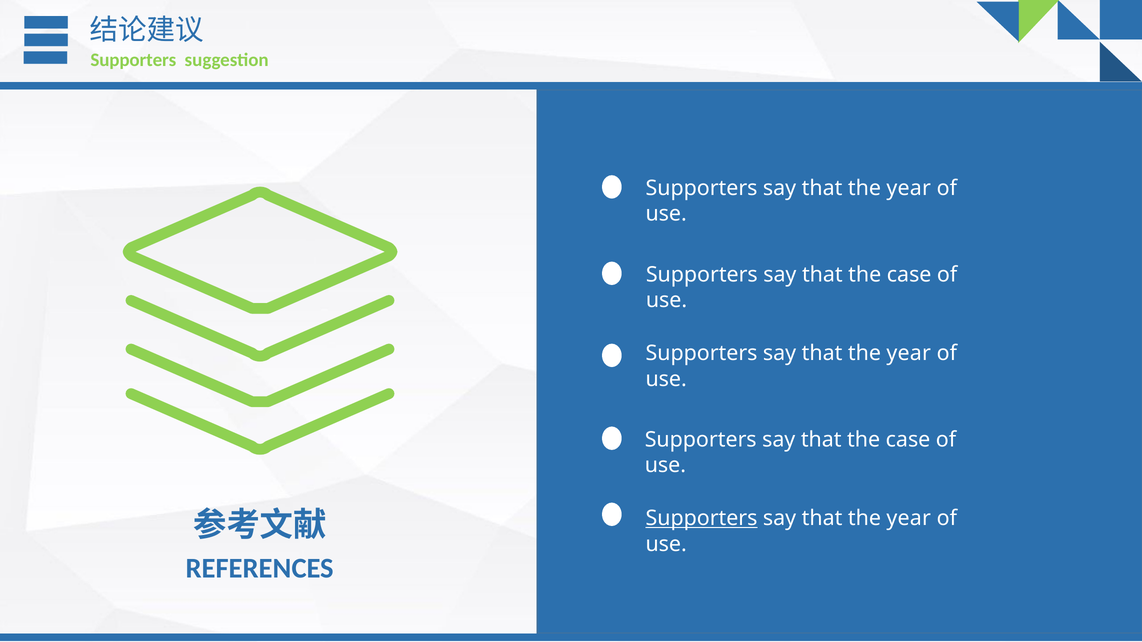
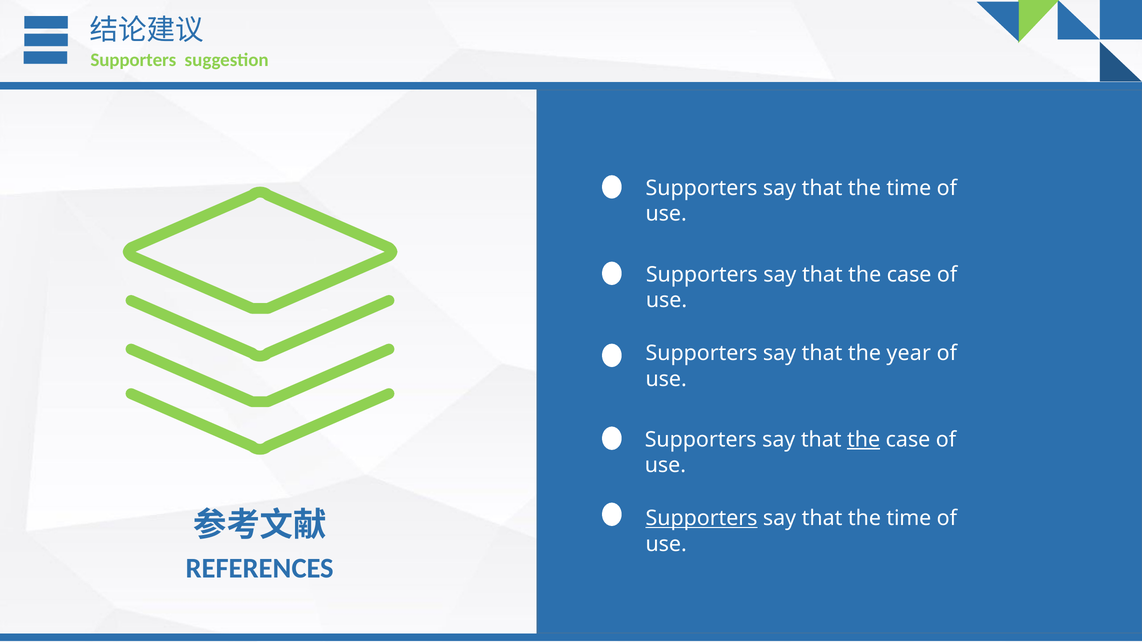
year: year -> time (909, 188)
the underline: none -> present (864, 440)
year: year -> time (909, 519)
